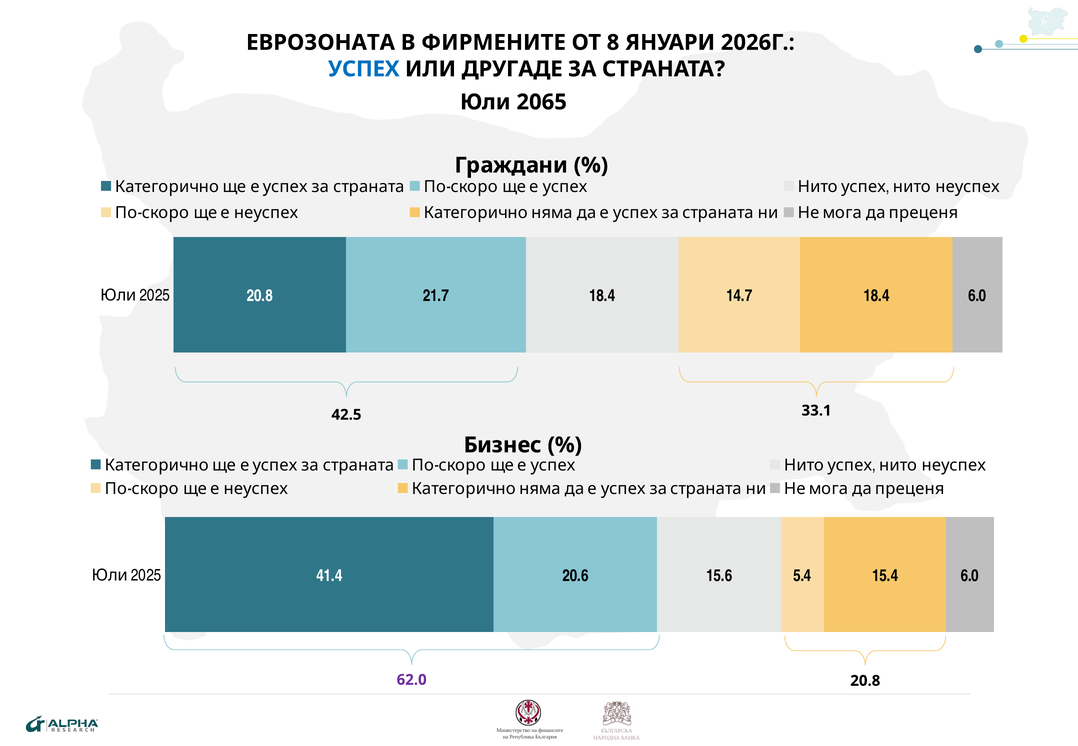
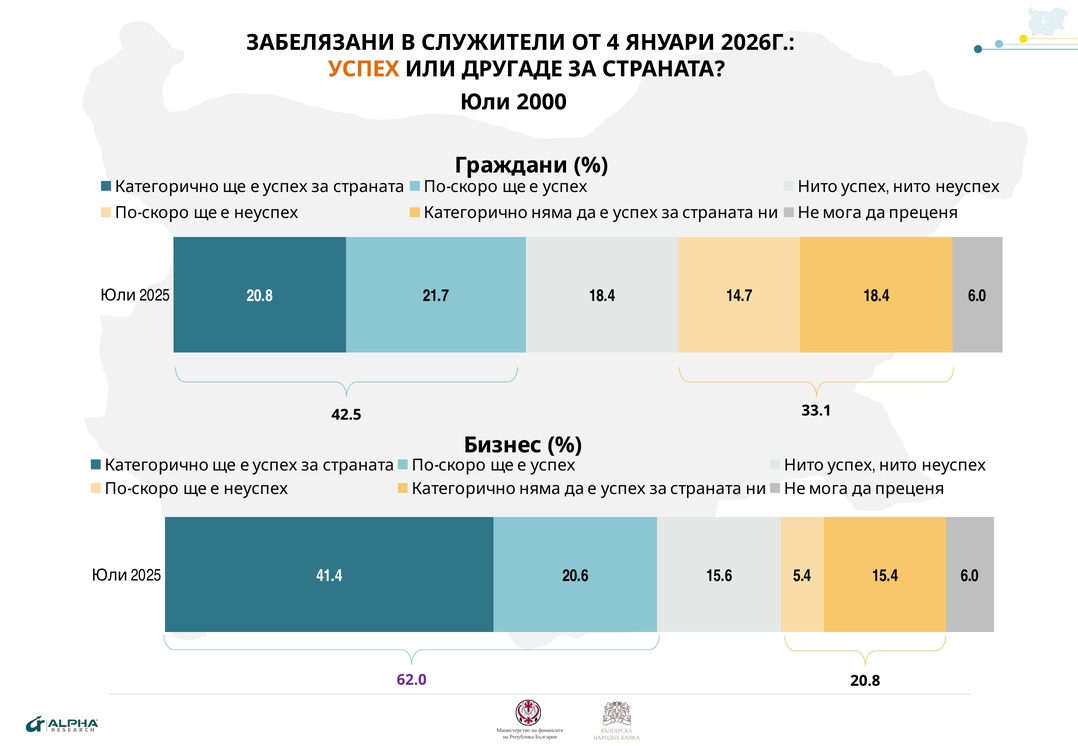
ЕВРОЗОНАТА: ЕВРОЗОНАТА -> ЗАБЕЛЯЗАНИ (321, 43)
ФИРМЕНИТЕ: ФИРМЕНИТЕ -> СЛУЖИТЕЛИ (493, 43)
8: 8 -> 4 (613, 43)
УСПЕХ colour: blue -> orange (364, 69)
2065: 2065 -> 2000 (542, 102)
